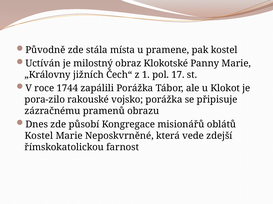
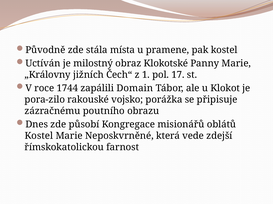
zapálili Porážka: Porážka -> Domain (135, 88)
pramenů: pramenů -> poutního (104, 111)
